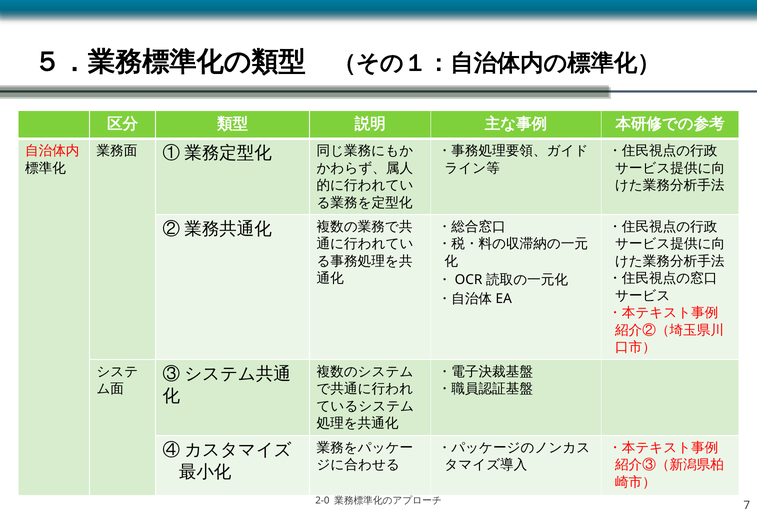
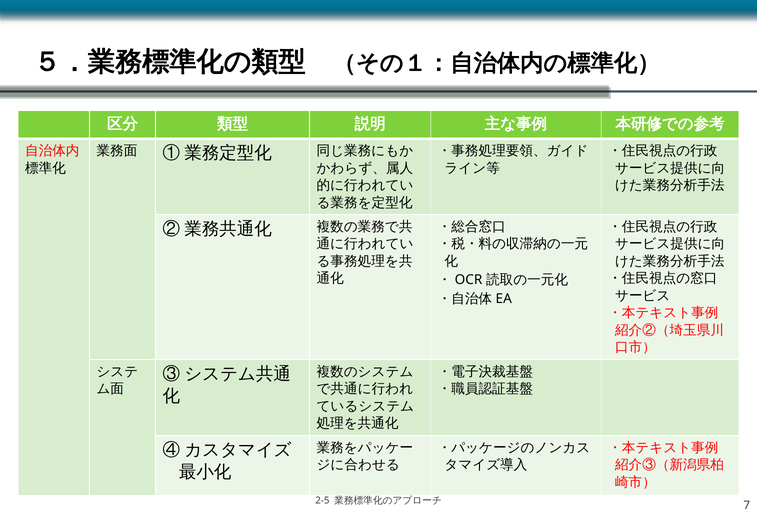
2-0: 2-0 -> 2-5 (322, 501)
